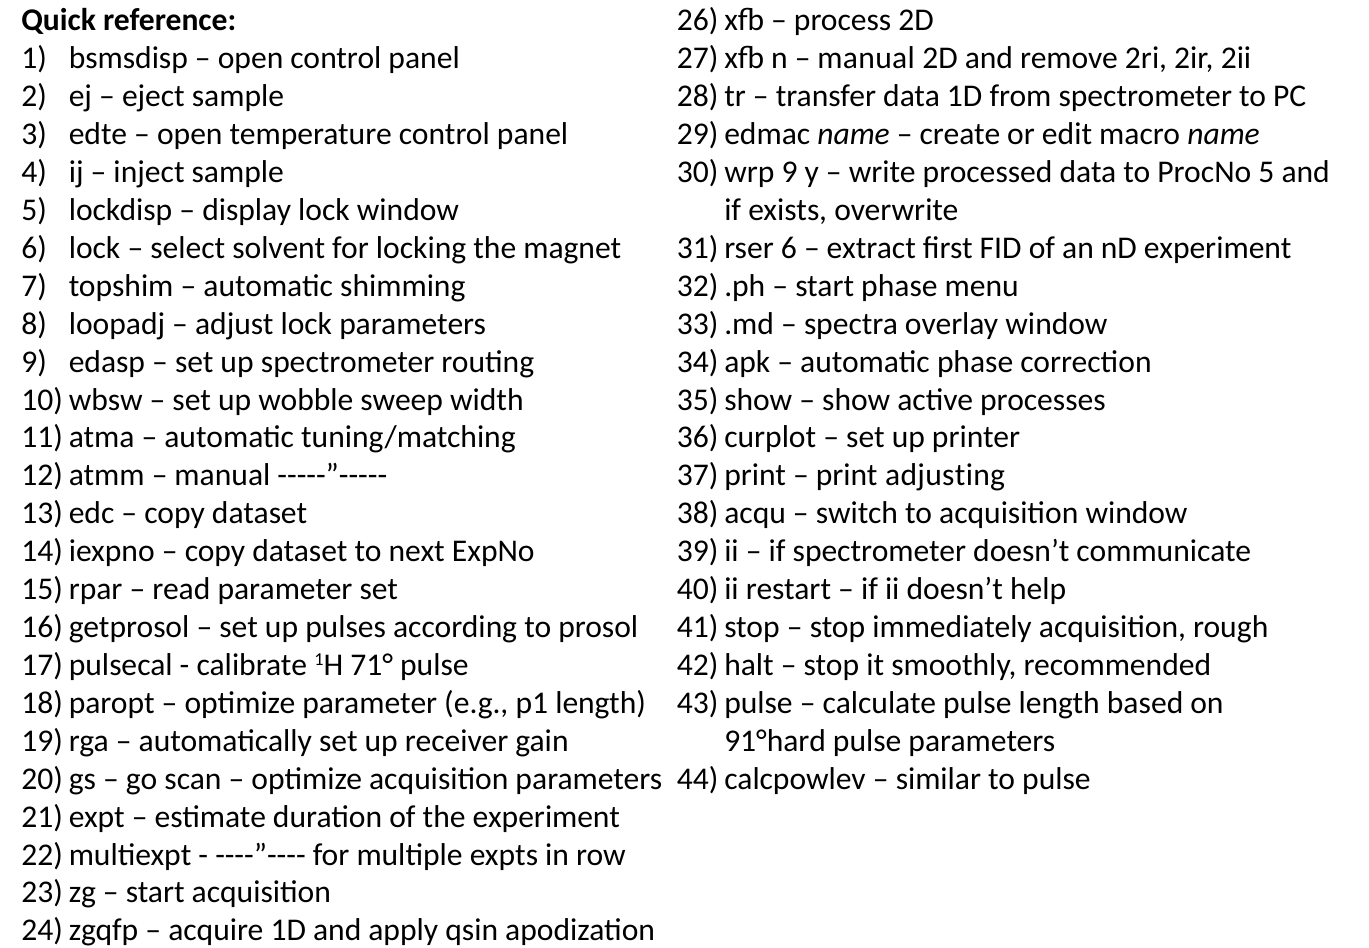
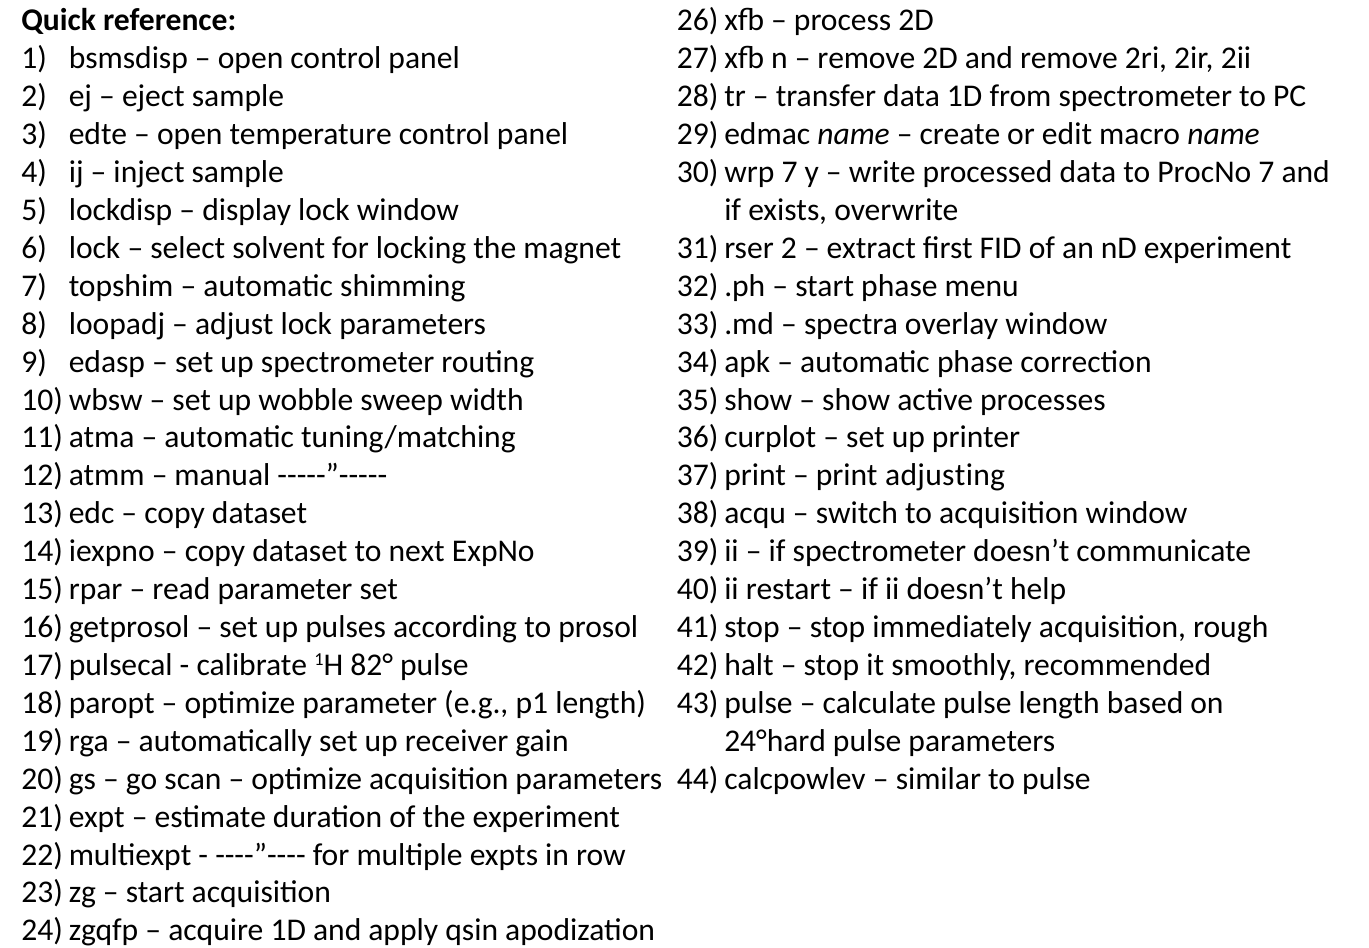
manual: manual -> remove (866, 58)
9: 9 -> 7 (790, 172)
ProcNo 5: 5 -> 7 (1266, 172)
6: 6 -> 2 (789, 248)
71°: 71° -> 82° (372, 665)
91°hard: 91°hard -> 24°hard (775, 741)
